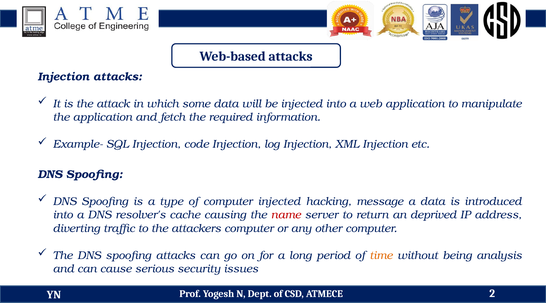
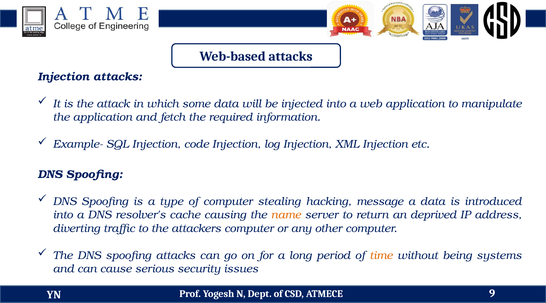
computer injected: injected -> stealing (279, 202)
name colour: red -> orange (286, 215)
analysis: analysis -> systems (499, 256)
2: 2 -> 9 (492, 294)
